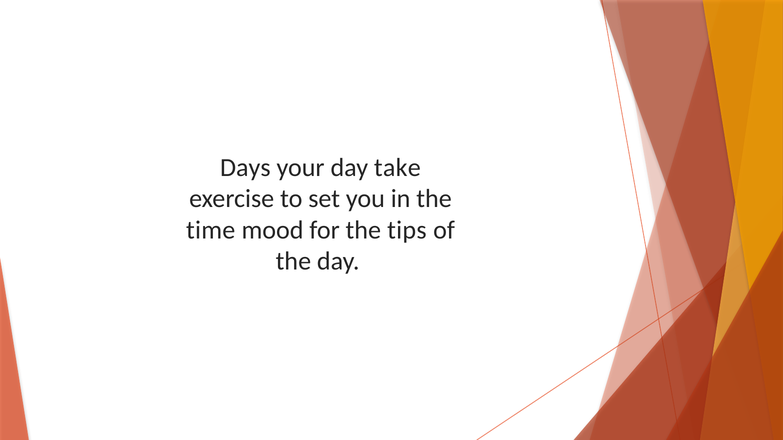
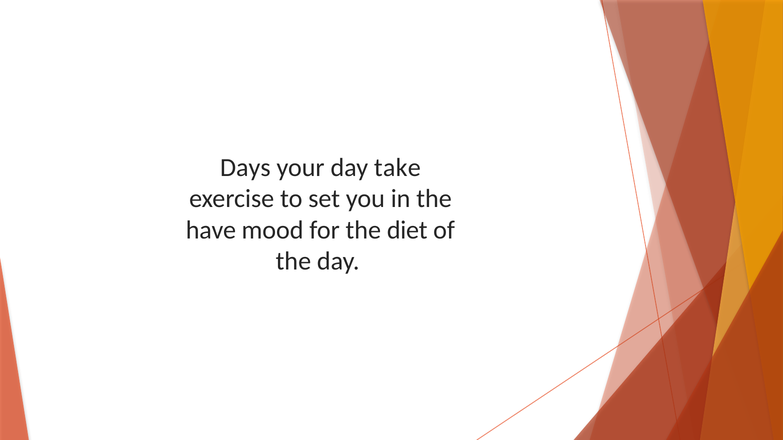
time: time -> have (211, 230)
tips: tips -> diet (407, 230)
